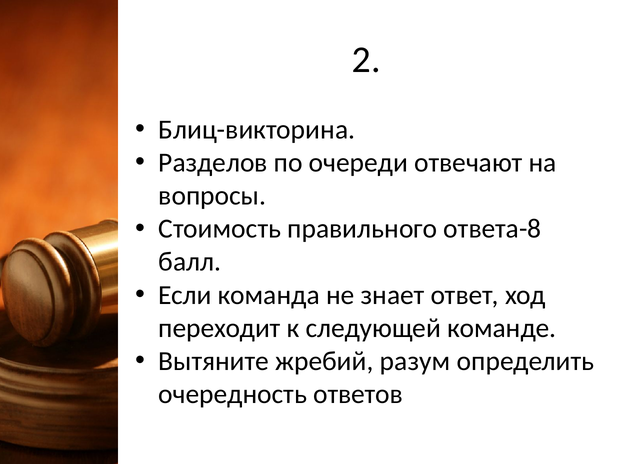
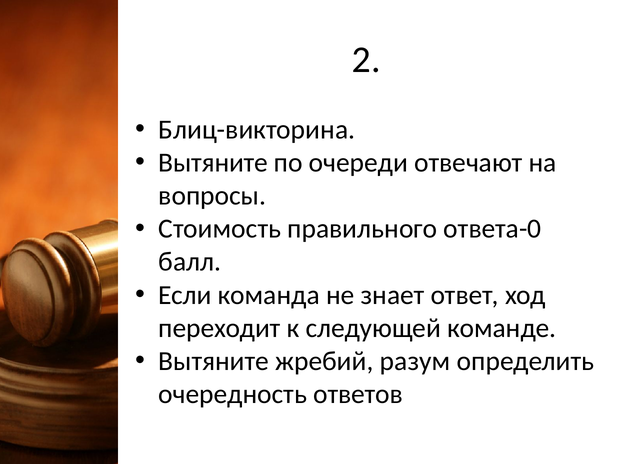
Разделов: Разделов -> Вытяните (213, 163)
ответа-8: ответа-8 -> ответа-0 (492, 229)
